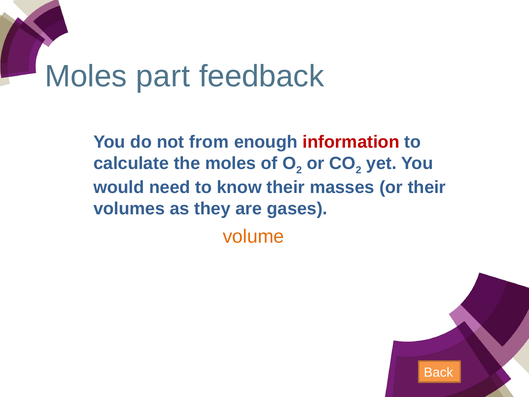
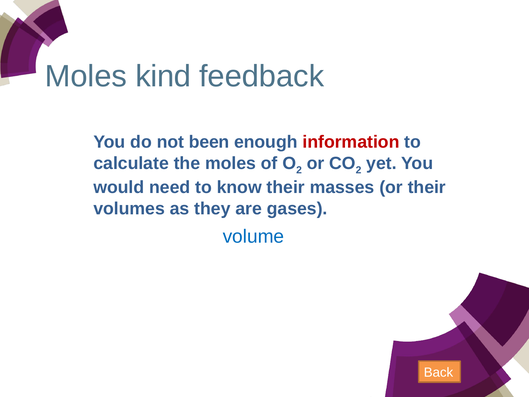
part: part -> kind (163, 76)
from: from -> been (209, 142)
volume colour: orange -> blue (253, 236)
